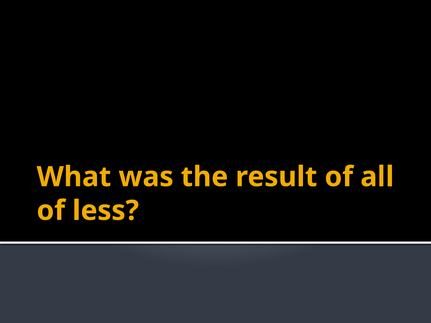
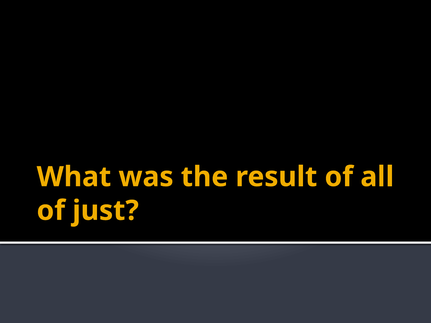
less: less -> just (106, 211)
